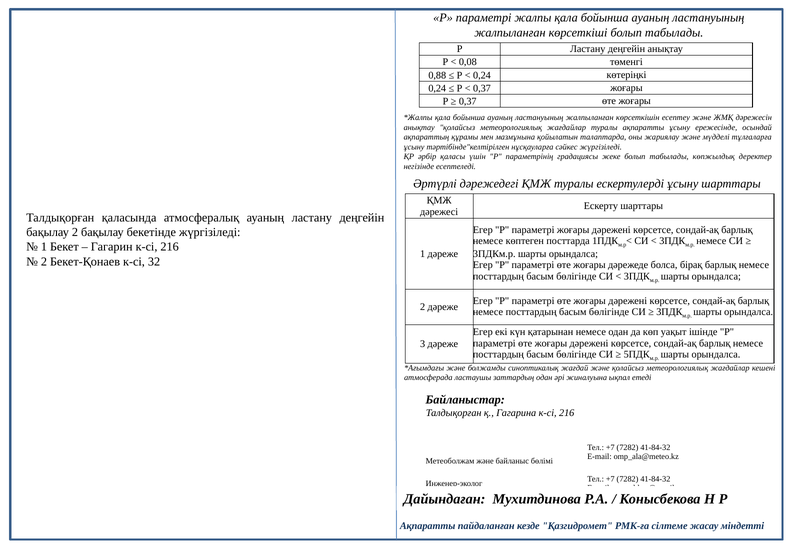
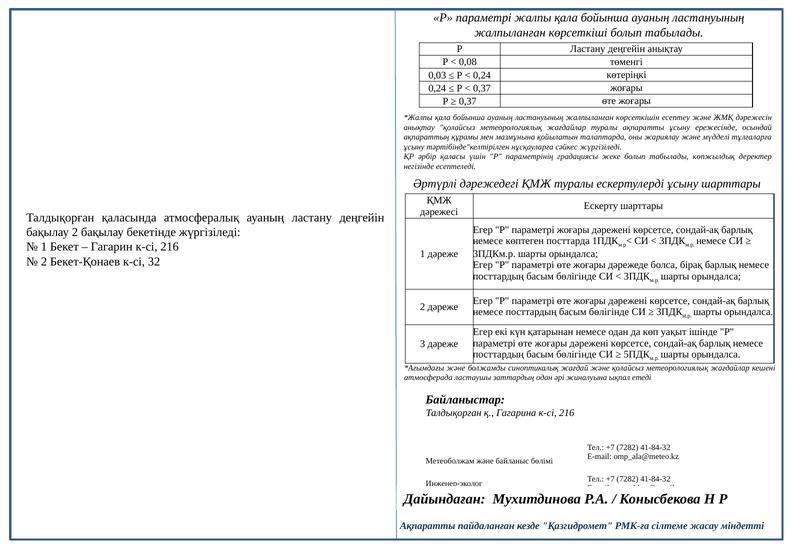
0,88: 0,88 -> 0,03 (437, 75)
